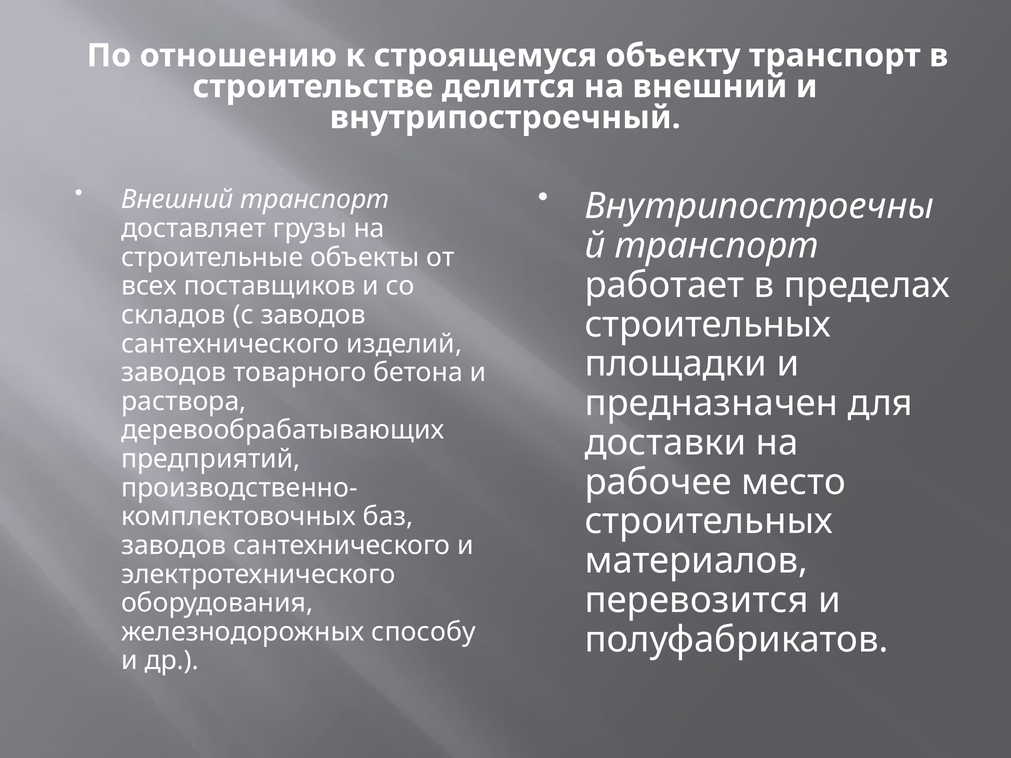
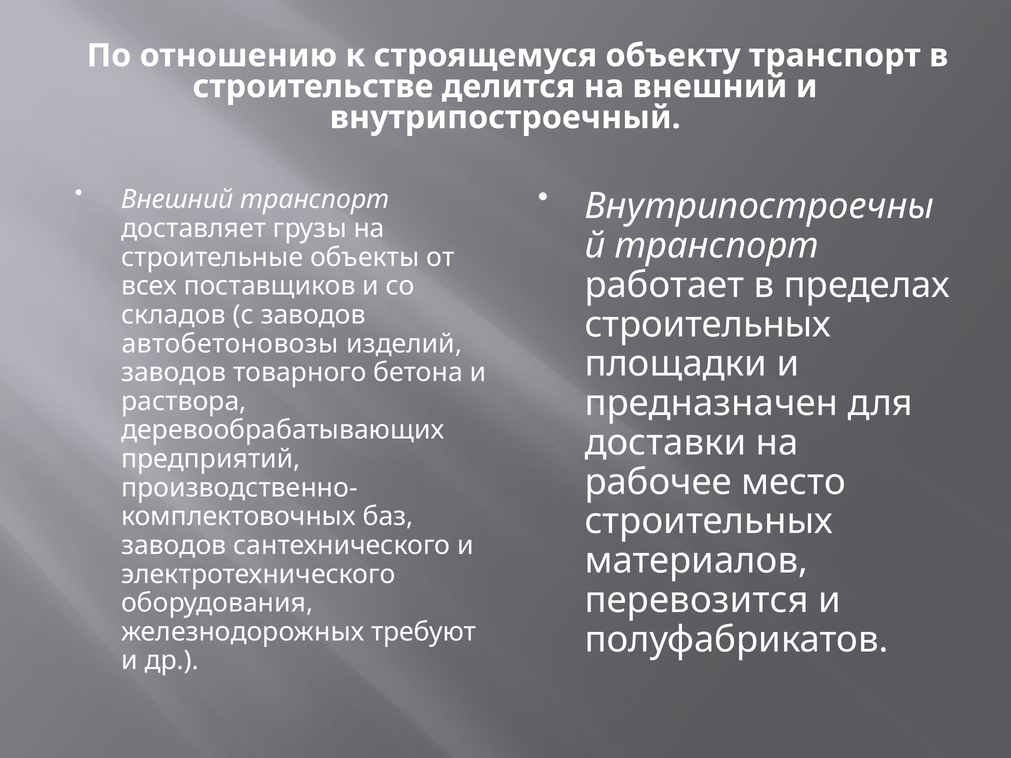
сантехнического: сантехнического -> автобетоновозы (230, 344)
способу: способу -> требуют (424, 632)
